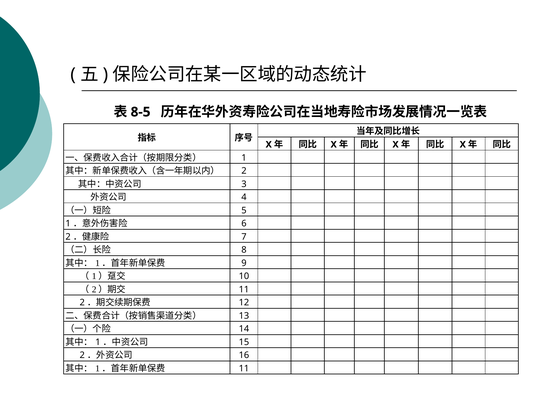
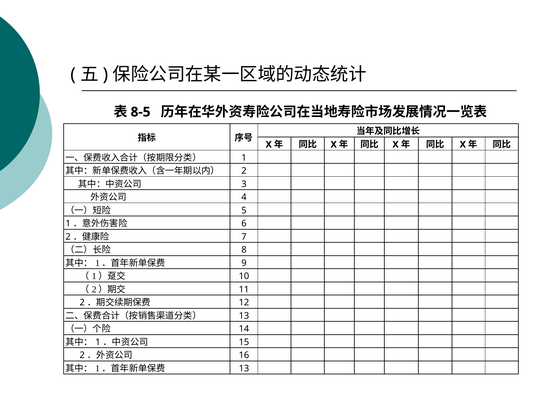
11: 11 -> 13 (244, 368)
